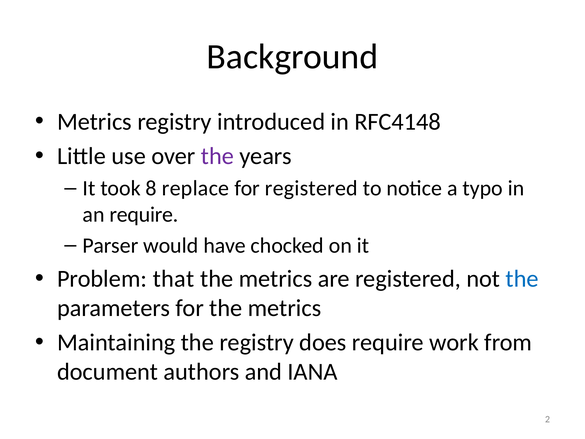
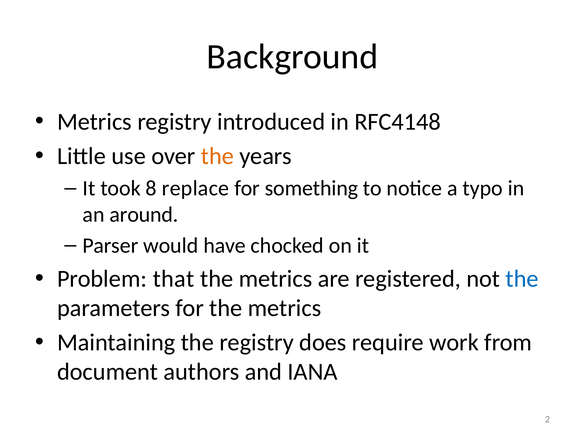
the colour: purple -> orange (217, 156)
for registered: registered -> something (311, 188)
an require: require -> around (144, 215)
